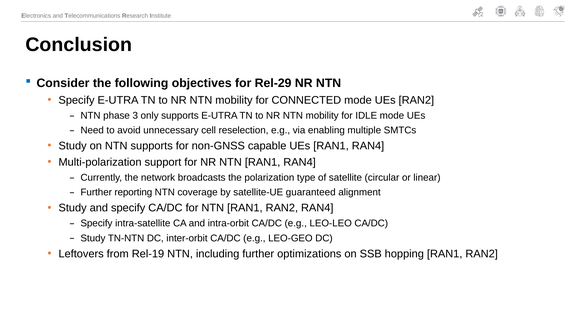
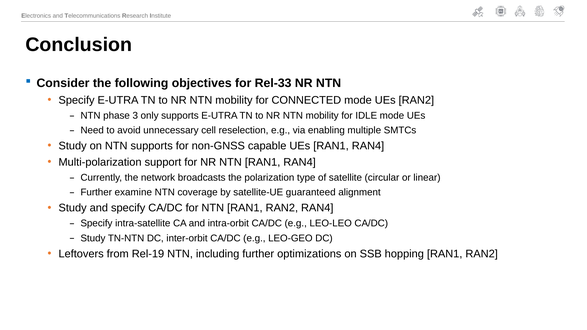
Rel-29: Rel-29 -> Rel-33 (273, 83)
reporting: reporting -> examine (133, 192)
